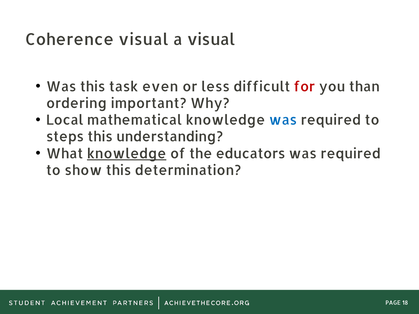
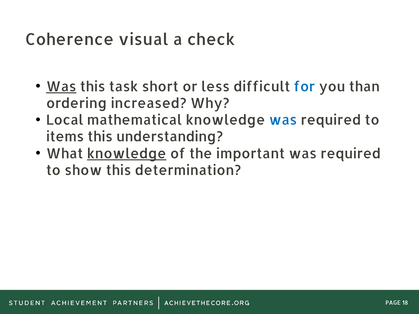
a visual: visual -> check (211, 40)
Was underline: none -> present (61, 87)
even: even -> short (160, 87)
for colour: red -> blue (304, 87)
important: important -> increased (149, 104)
steps: steps -> items (65, 137)
educators: educators -> important (250, 154)
